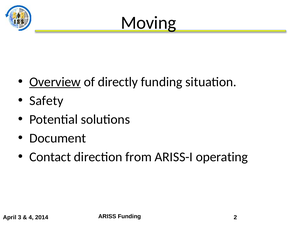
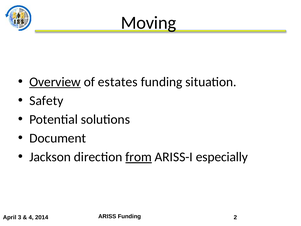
directly: directly -> estates (118, 82)
Contact: Contact -> Jackson (50, 157)
from underline: none -> present (139, 157)
operating: operating -> especially (222, 157)
